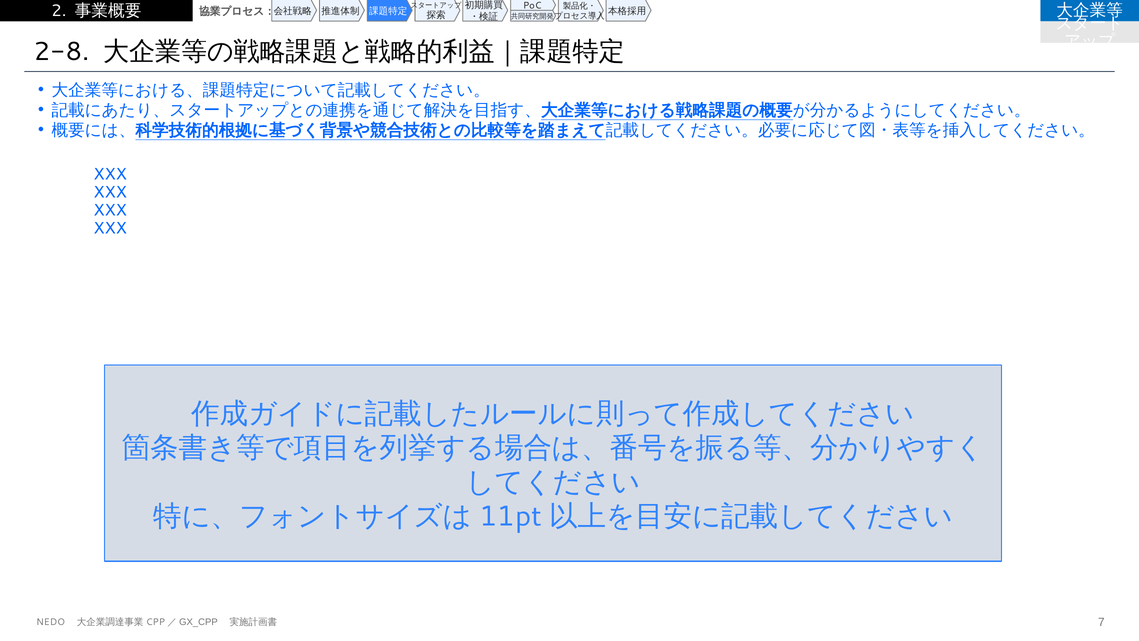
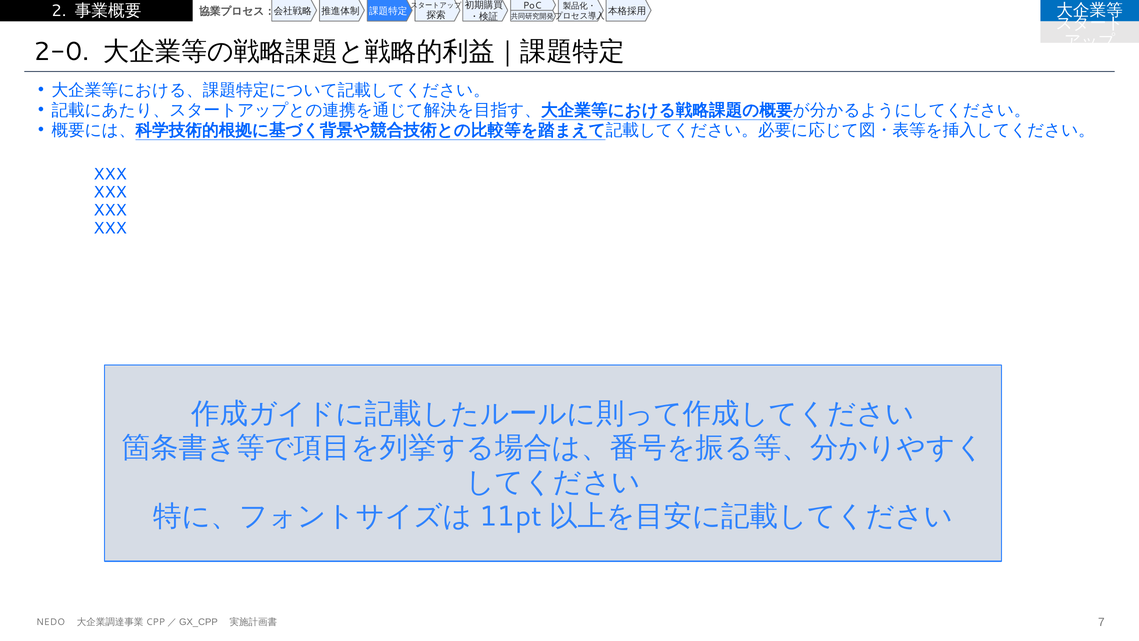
2-8: 2-8 -> 2-0 (62, 51)
